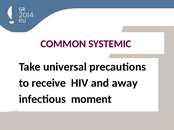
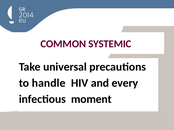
receive: receive -> handle (49, 83)
away: away -> every (125, 83)
